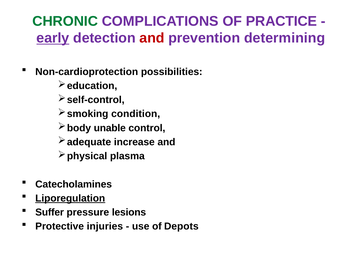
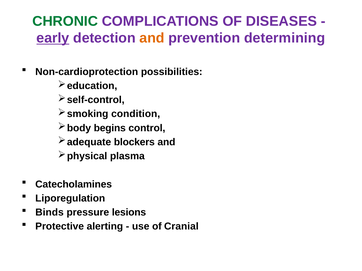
PRACTICE: PRACTICE -> DISEASES (281, 21)
and colour: red -> orange (152, 38)
unable: unable -> begins (110, 128)
increase: increase -> blockers (134, 142)
Liporegulation underline: present -> none (70, 199)
Suffer: Suffer -> Binds (50, 213)
injuries: injuries -> alerting (105, 227)
Depots: Depots -> Cranial (181, 227)
